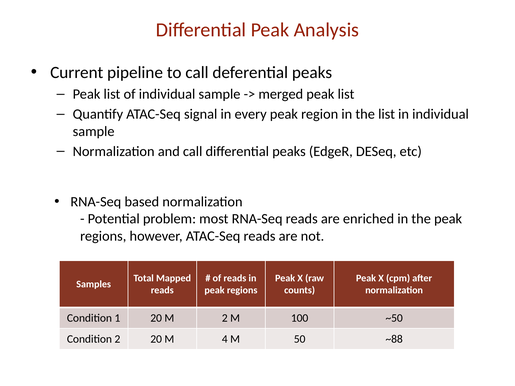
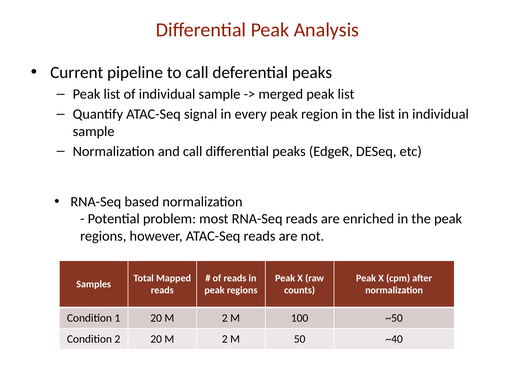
2 20 M 4: 4 -> 2 (225, 339)
~88: ~88 -> ~40 (394, 339)
